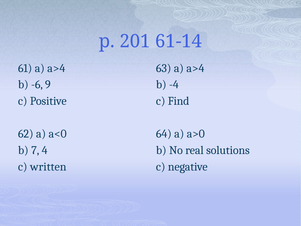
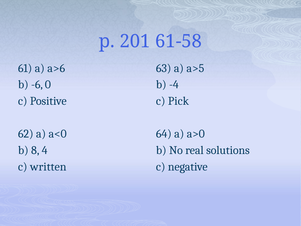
61-14: 61-14 -> 61-58 (179, 41)
61 a a>4: a>4 -> a>6 (56, 68)
63 a a>4: a>4 -> a>5 (195, 68)
9: 9 -> 0 (48, 85)
Find: Find -> Pick (178, 101)
7: 7 -> 8 (35, 150)
